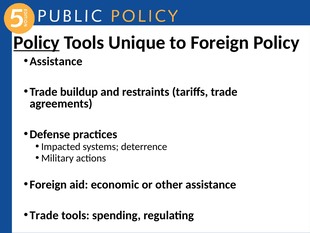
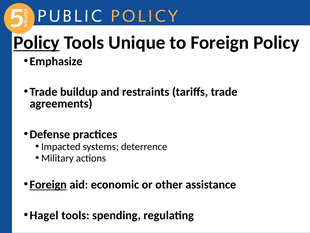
Assistance: Assistance -> Emphasize (56, 61)
Foreign underline: none -> present (48, 184)
Trade: Trade -> Hagel (44, 215)
